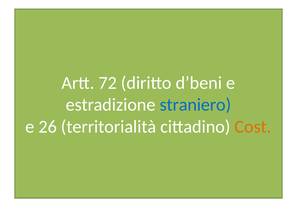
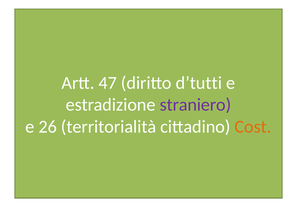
72: 72 -> 47 (108, 83)
d’beni: d’beni -> d’tutti (199, 83)
straniero colour: blue -> purple (195, 105)
